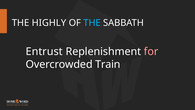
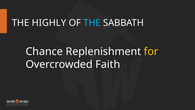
Entrust: Entrust -> Chance (44, 51)
for colour: pink -> yellow (151, 51)
Train: Train -> Faith (108, 64)
